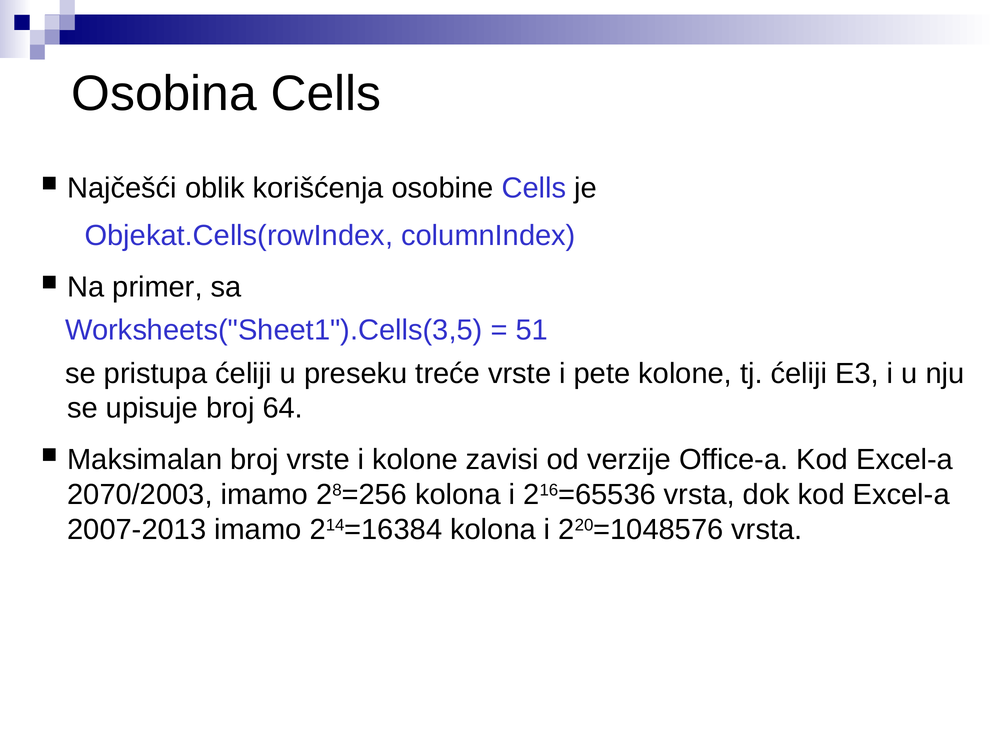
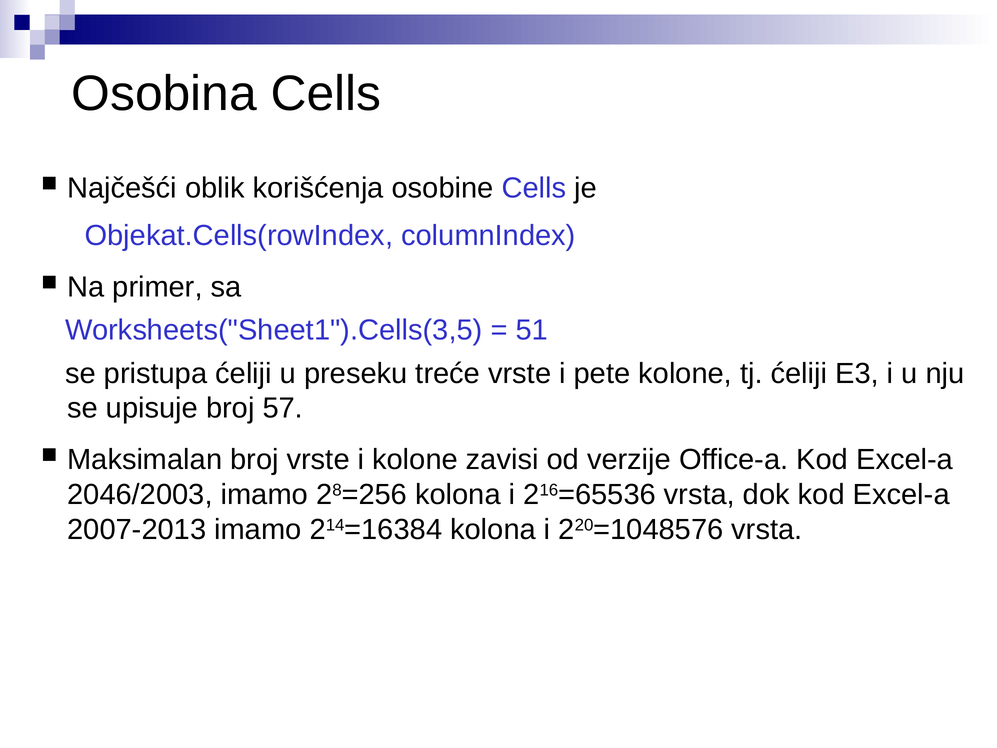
64: 64 -> 57 (283, 408)
2070/2003: 2070/2003 -> 2046/2003 (140, 495)
